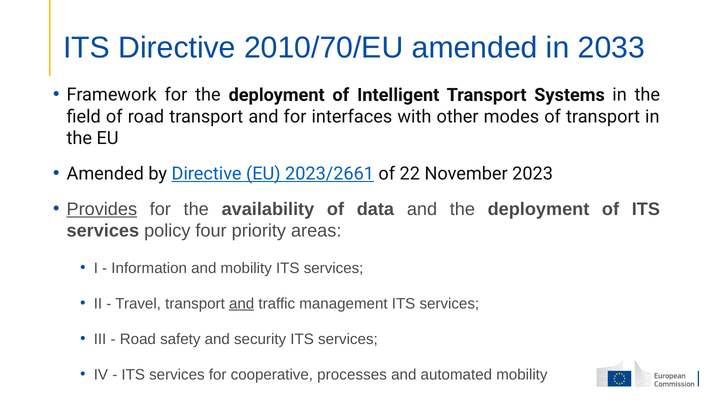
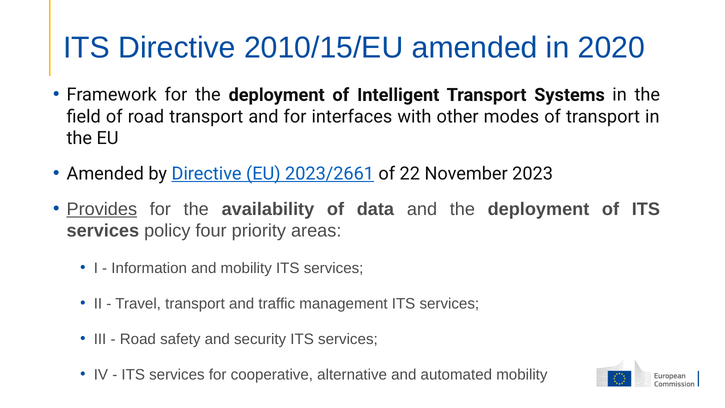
2010/70/EU: 2010/70/EU -> 2010/15/EU (324, 48)
2033: 2033 -> 2020 (611, 48)
and underline: present -> none (242, 303)
processes: processes -> alternative (352, 374)
